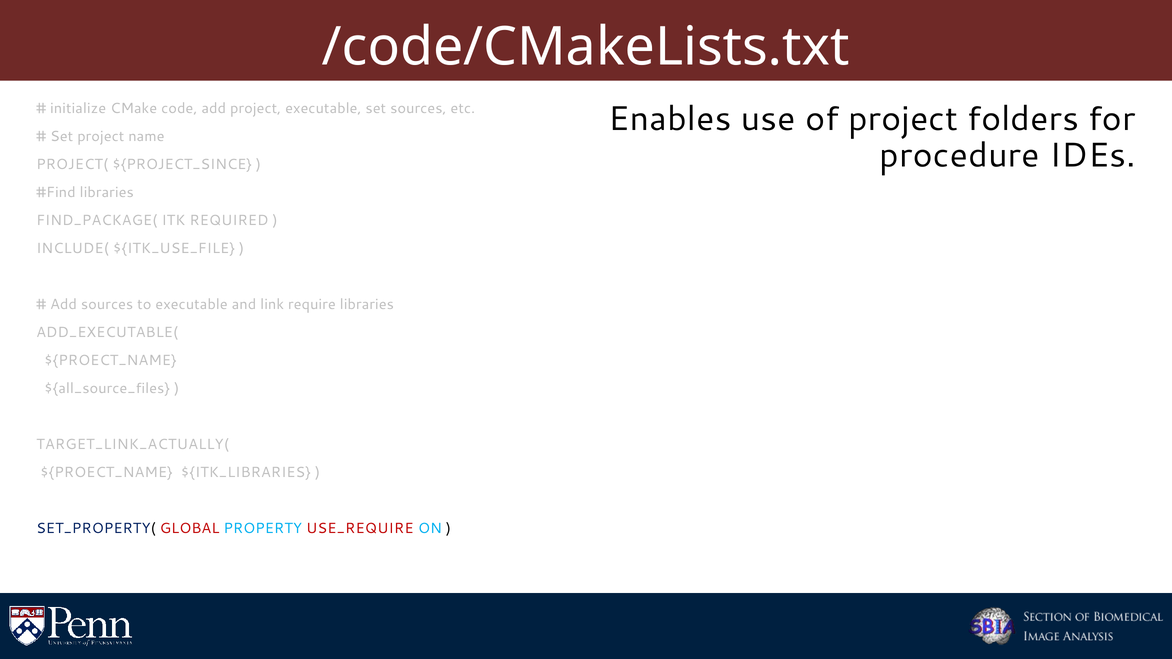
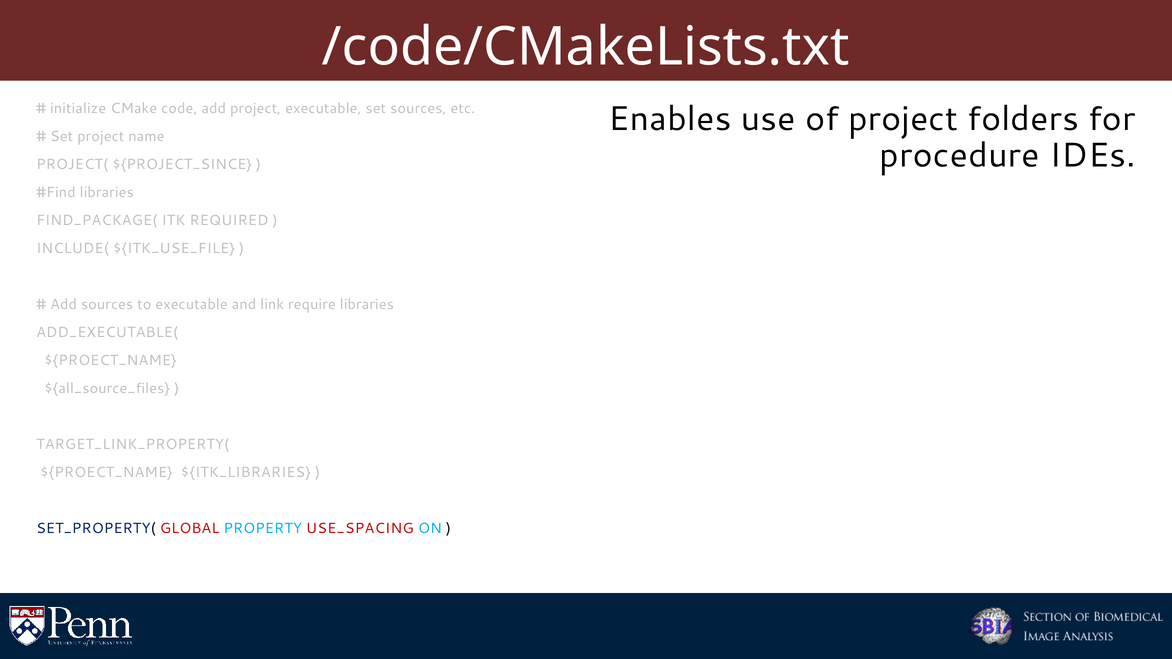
TARGET_LINK_ACTUALLY(: TARGET_LINK_ACTUALLY( -> TARGET_LINK_PROPERTY( (133, 445)
USE_REQUIRE: USE_REQUIRE -> USE_SPACING (360, 529)
